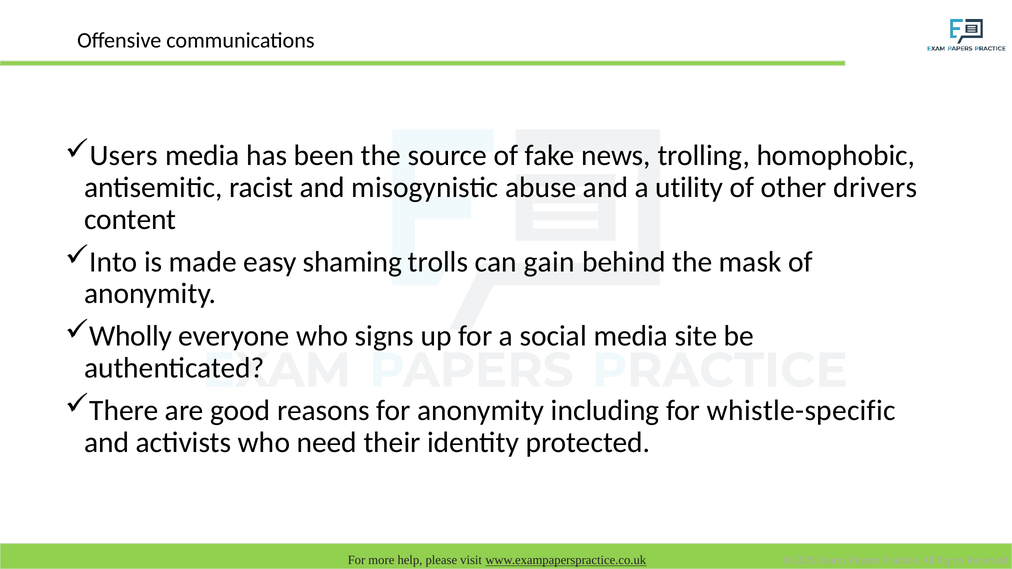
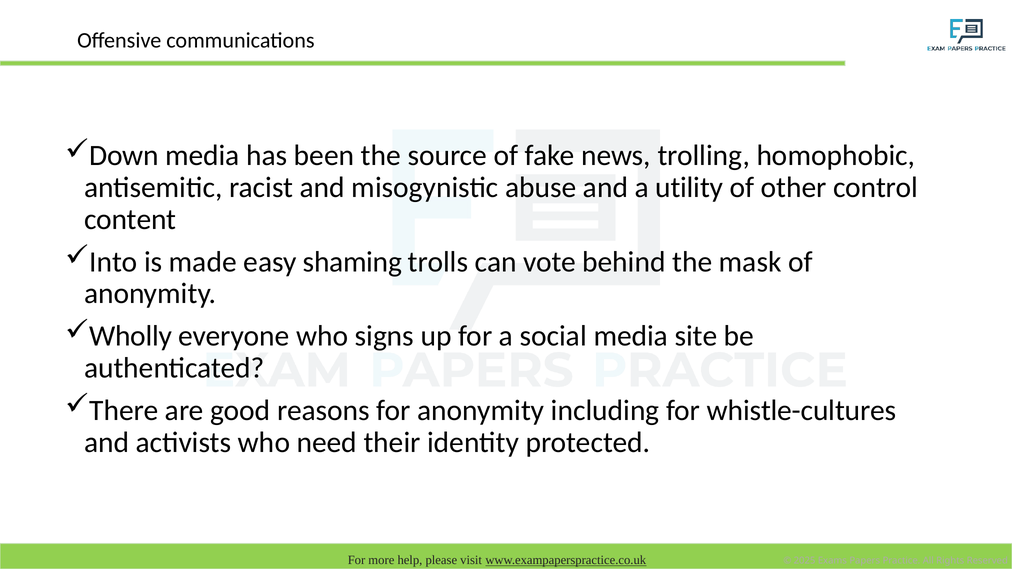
Users: Users -> Down (124, 156)
drivers: drivers -> control (876, 188)
gain: gain -> vote (550, 262)
whistle-specific: whistle-specific -> whistle-cultures (802, 411)
